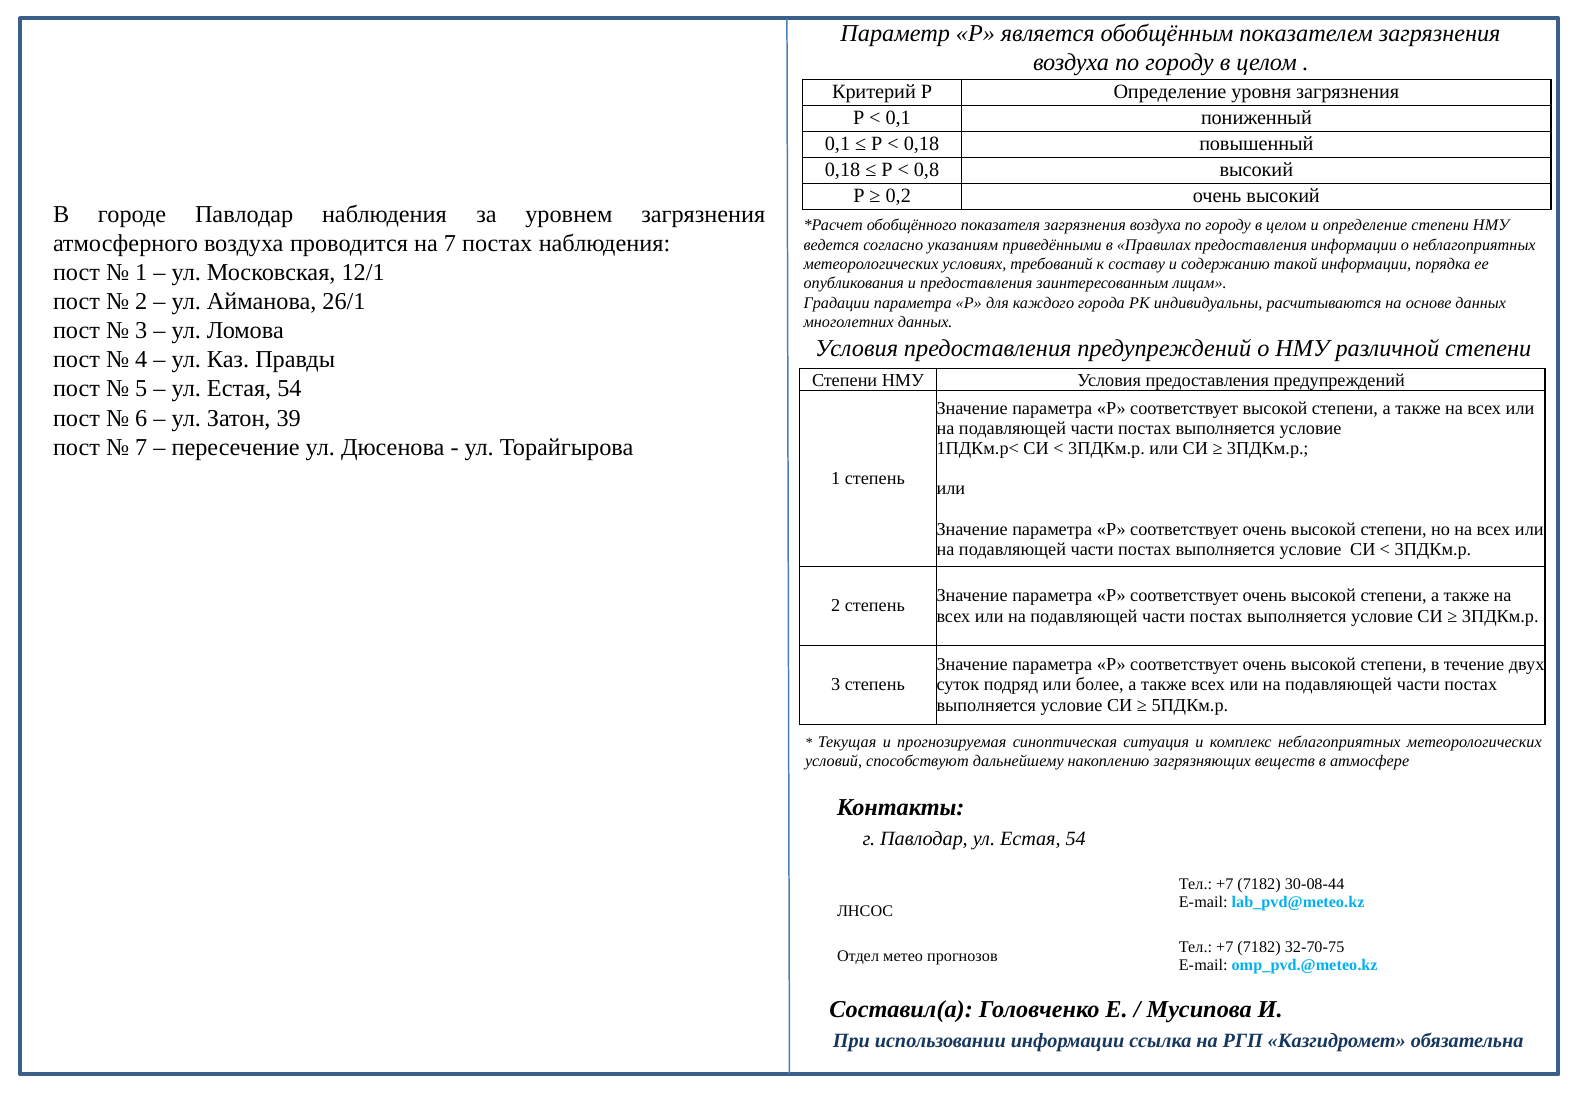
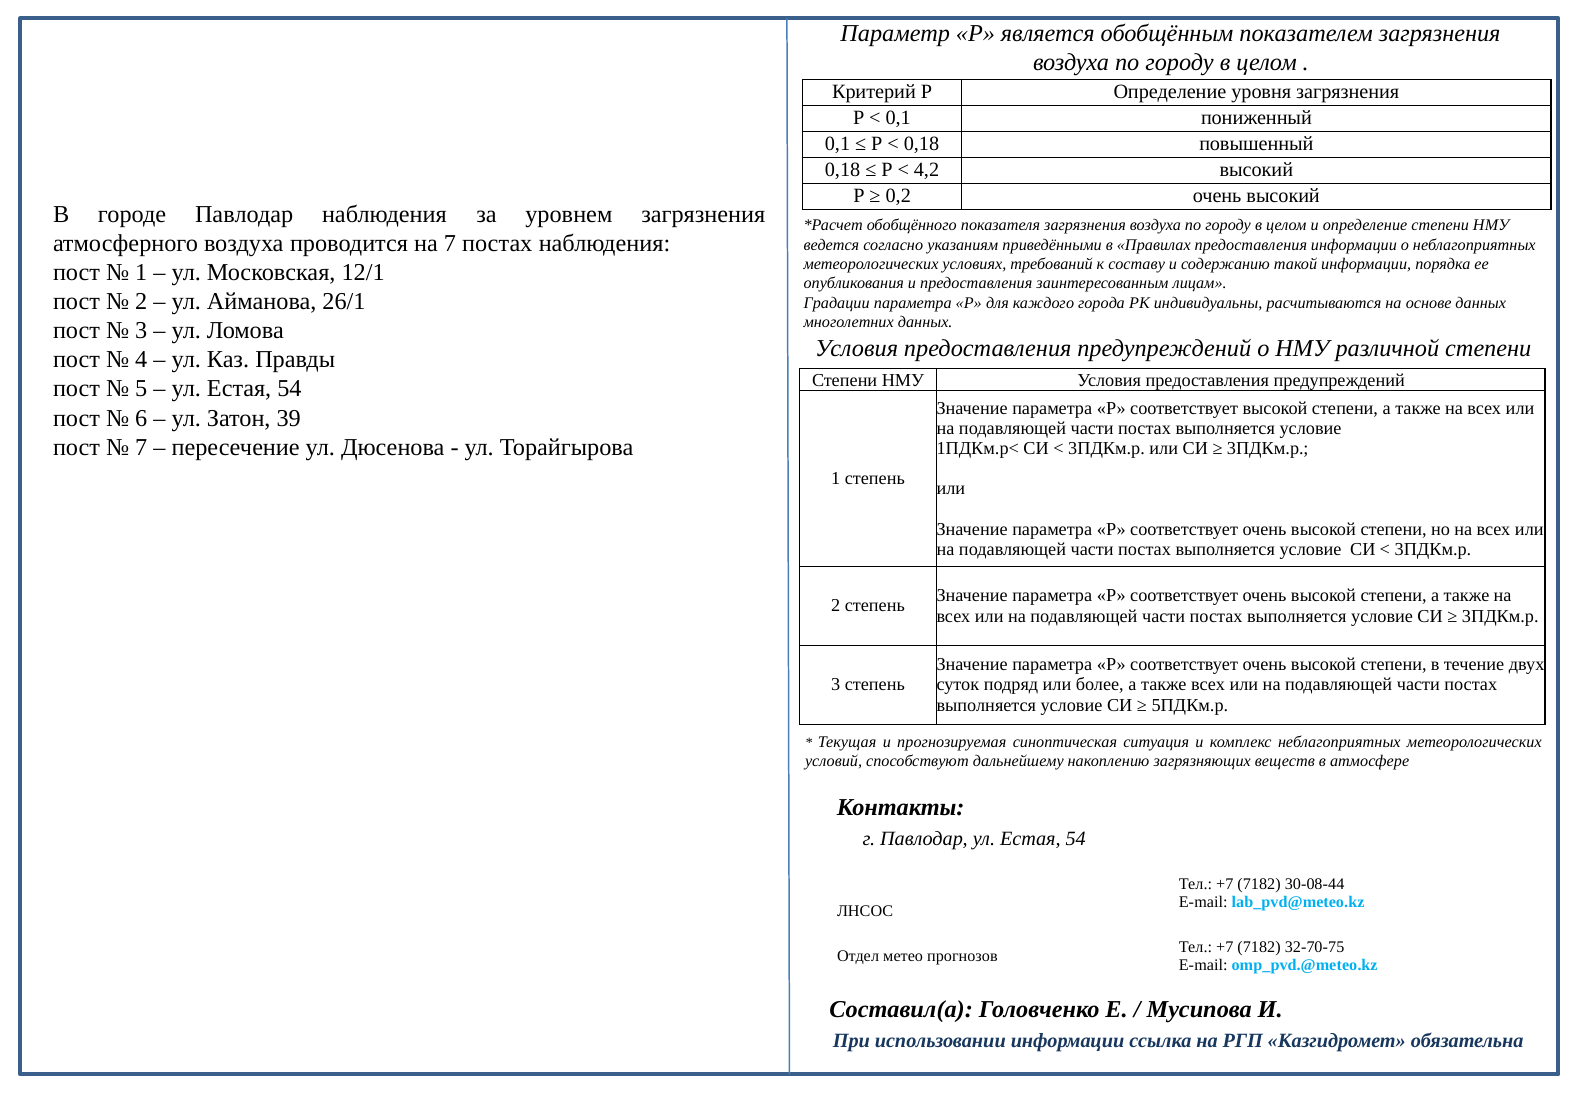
0,8: 0,8 -> 4,2 (927, 170)
